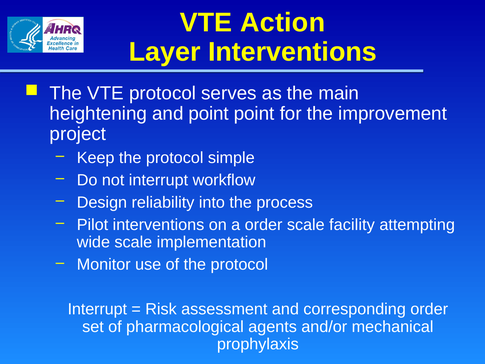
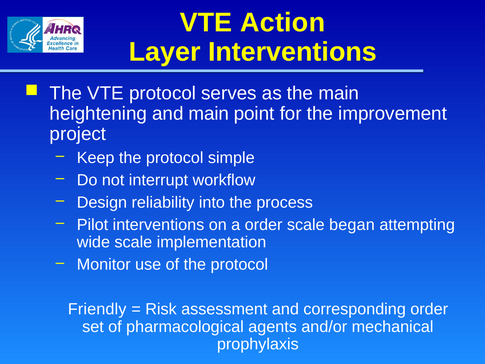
and point: point -> main (209, 114)
facility: facility -> began (352, 225)
Interrupt: Interrupt -> Friendly (97, 309)
